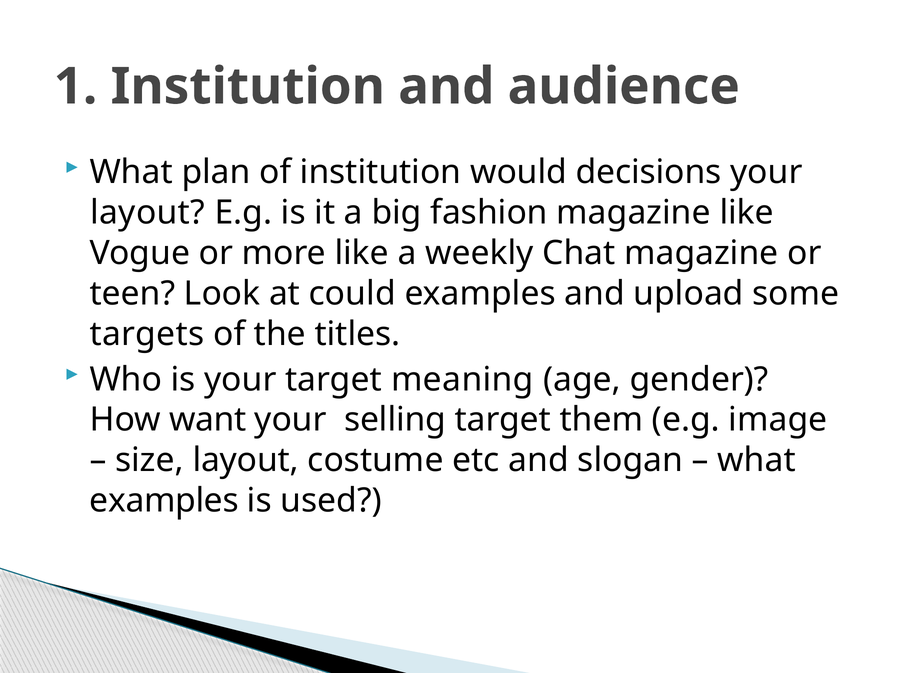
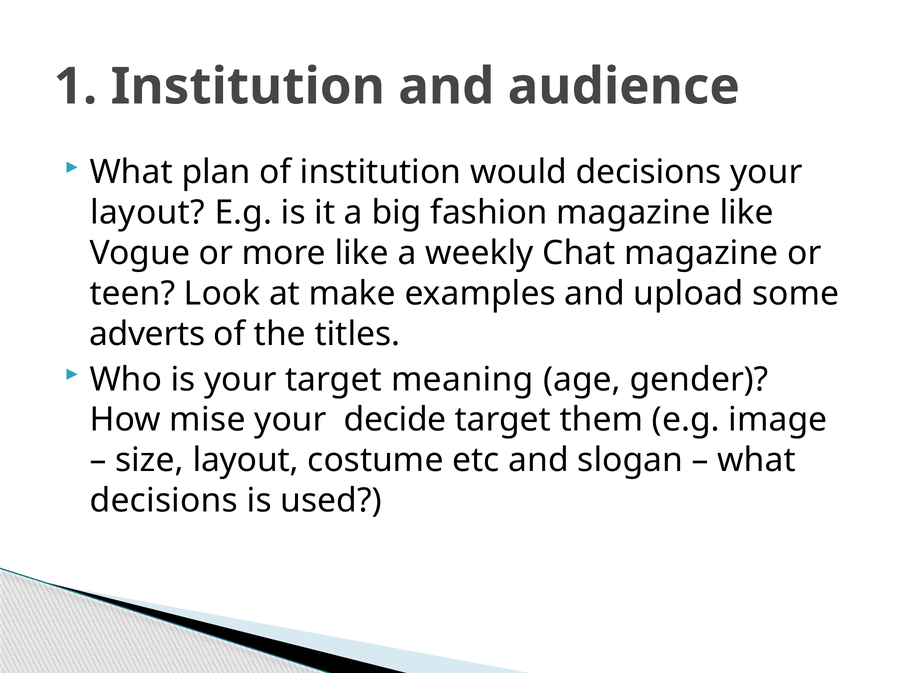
could: could -> make (352, 294)
targets: targets -> adverts (147, 334)
want: want -> mise (207, 420)
selling: selling -> decide (395, 420)
examples: examples -> decisions (164, 501)
